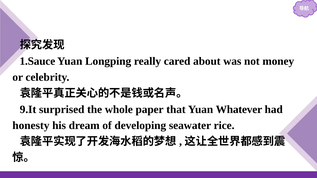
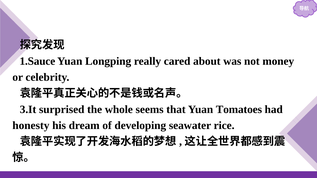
9.It: 9.It -> 3.It (28, 109)
paper: paper -> seems (150, 109)
Whatever: Whatever -> Tomatoes (239, 109)
